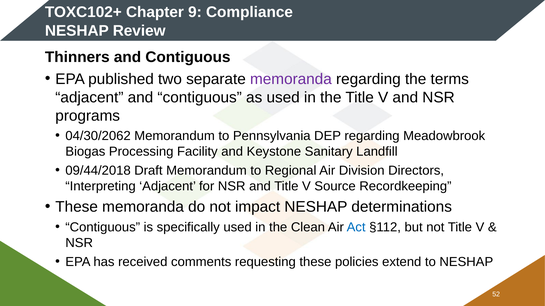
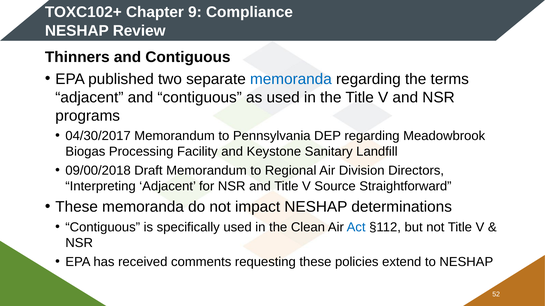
memoranda colour: purple -> blue (291, 79)
04/30/2062: 04/30/2062 -> 04/30/2017 (98, 136)
09/44/2018: 09/44/2018 -> 09/00/2018 (98, 171)
Recordkeeping: Recordkeeping -> Straightforward (405, 187)
